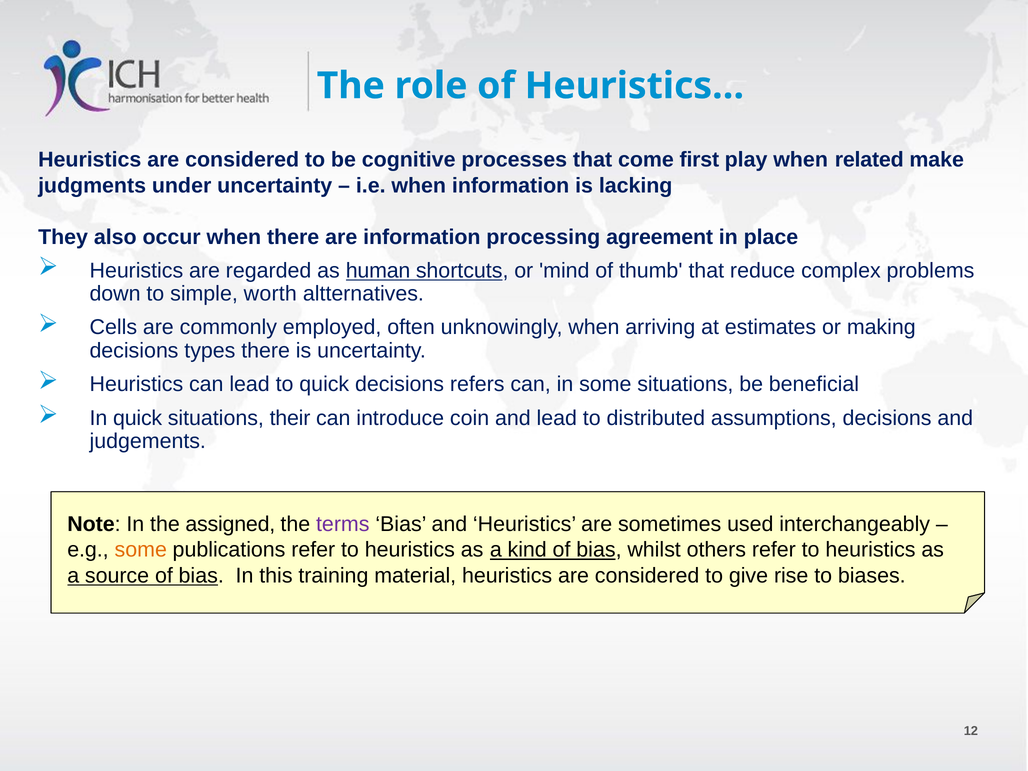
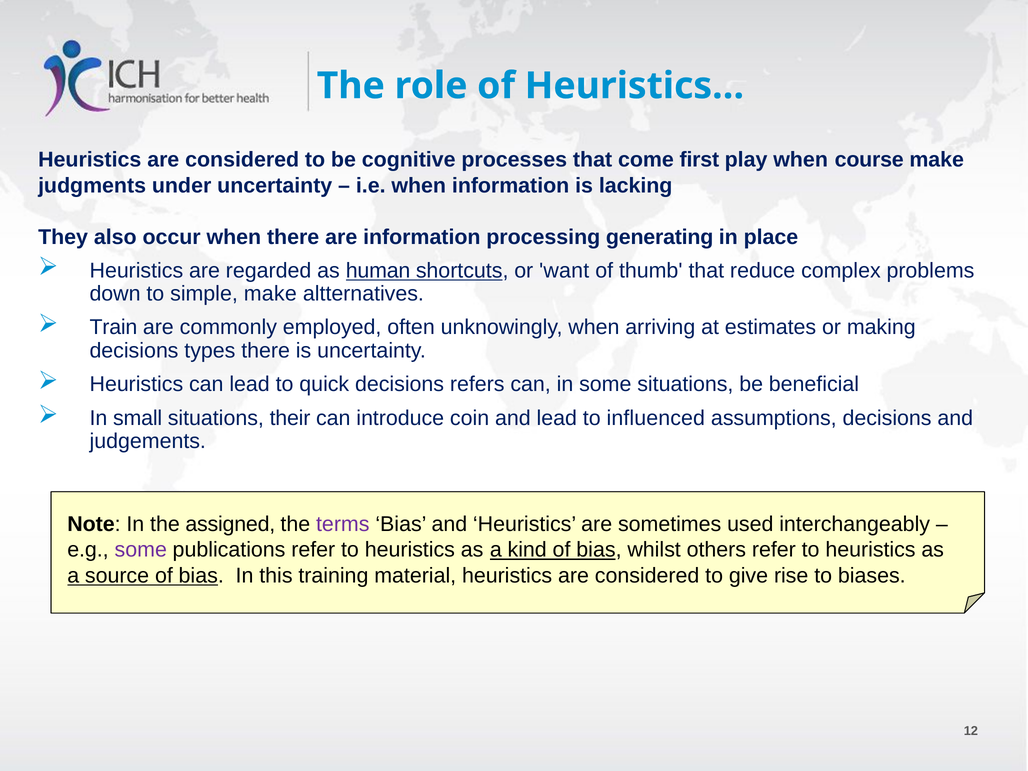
related: related -> course (869, 160)
agreement: agreement -> generating (660, 237)
mind: mind -> want (564, 270)
simple worth: worth -> make (270, 294)
Cells: Cells -> Train (113, 327)
In quick: quick -> small (138, 418)
distributed: distributed -> influenced (656, 418)
some colour: orange -> purple (141, 550)
